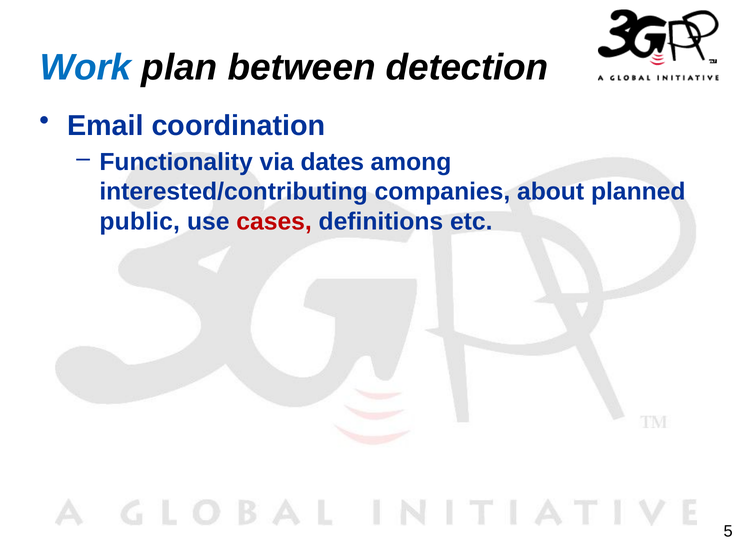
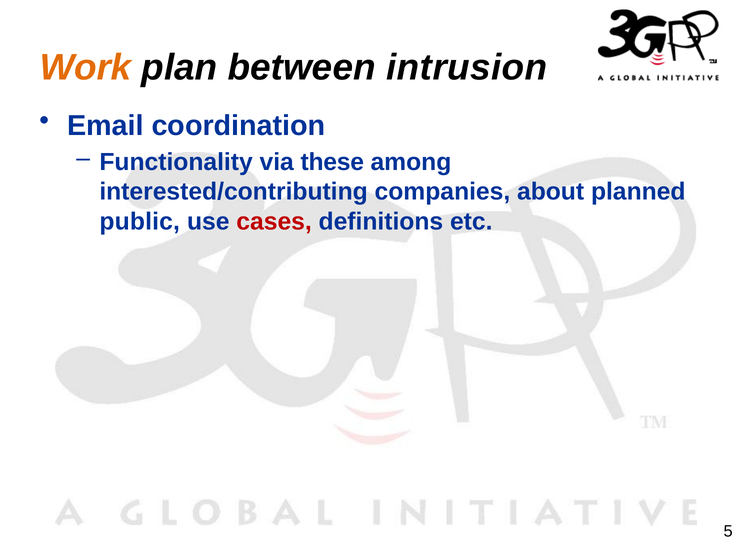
Work colour: blue -> orange (86, 68)
detection: detection -> intrusion (467, 68)
dates: dates -> these (332, 162)
